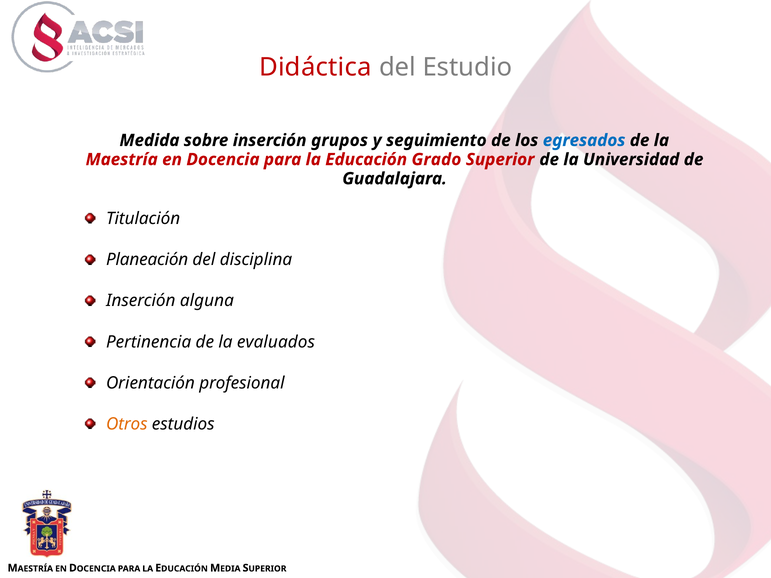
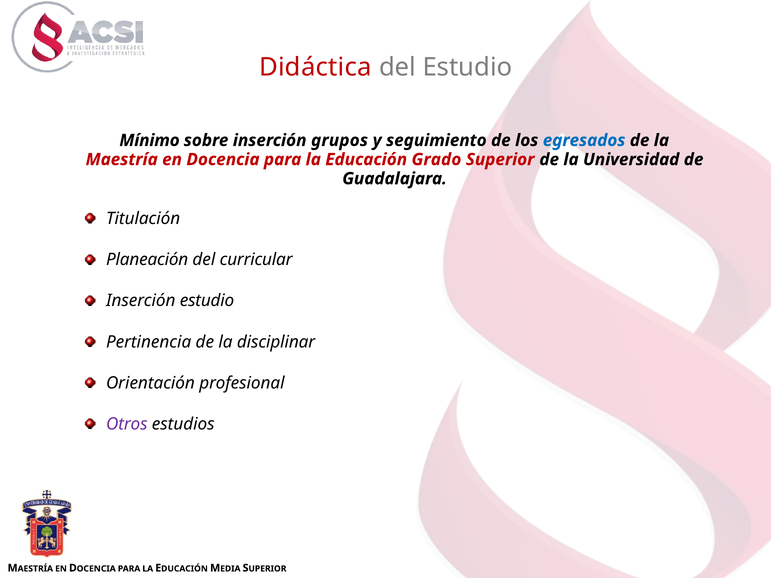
Medida: Medida -> Mínimo (150, 140)
disciplina: disciplina -> curricular (256, 260)
Inserción alguna: alguna -> estudio (207, 301)
evaluados: evaluados -> disciplinar (276, 342)
Otros colour: orange -> purple (127, 424)
